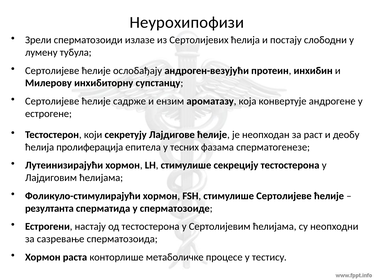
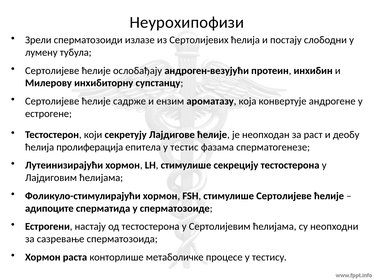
тесних: тесних -> тестис (184, 147)
резултанта: резултанта -> адипоците (49, 209)
